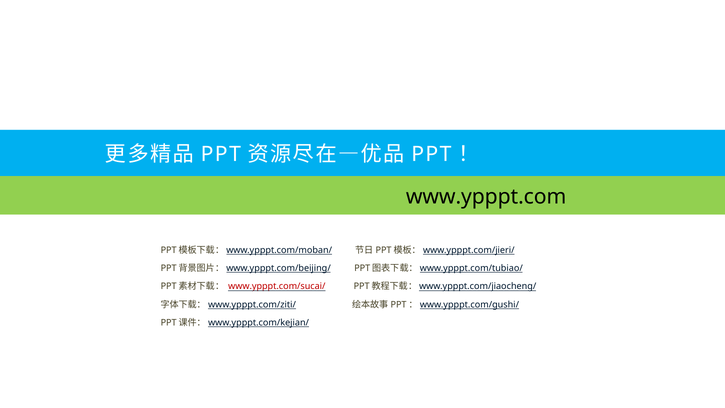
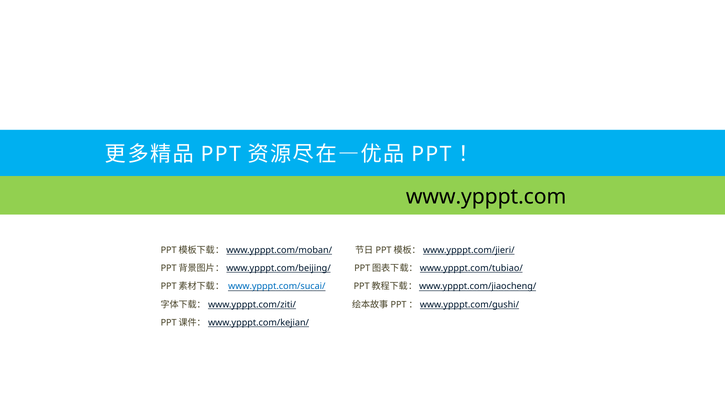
www.ypppt.com/sucai/ colour: red -> blue (277, 286)
